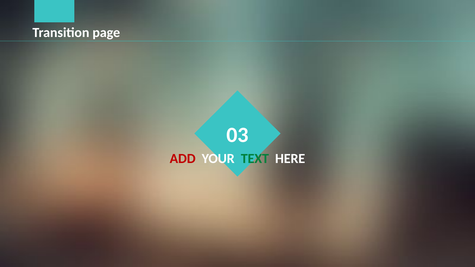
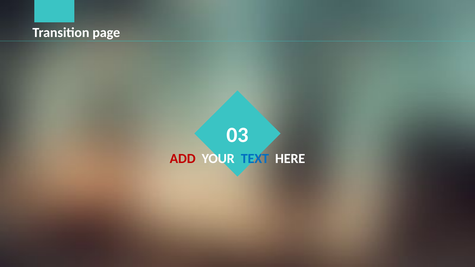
TEXT colour: green -> blue (255, 159)
